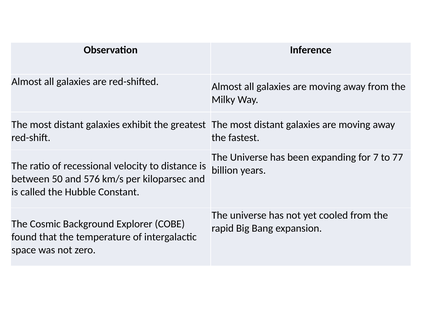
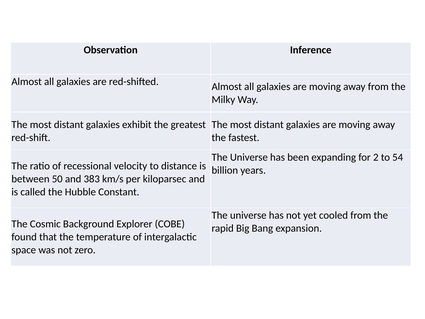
7: 7 -> 2 (376, 157)
77: 77 -> 54 (398, 157)
576: 576 -> 383 (92, 179)
